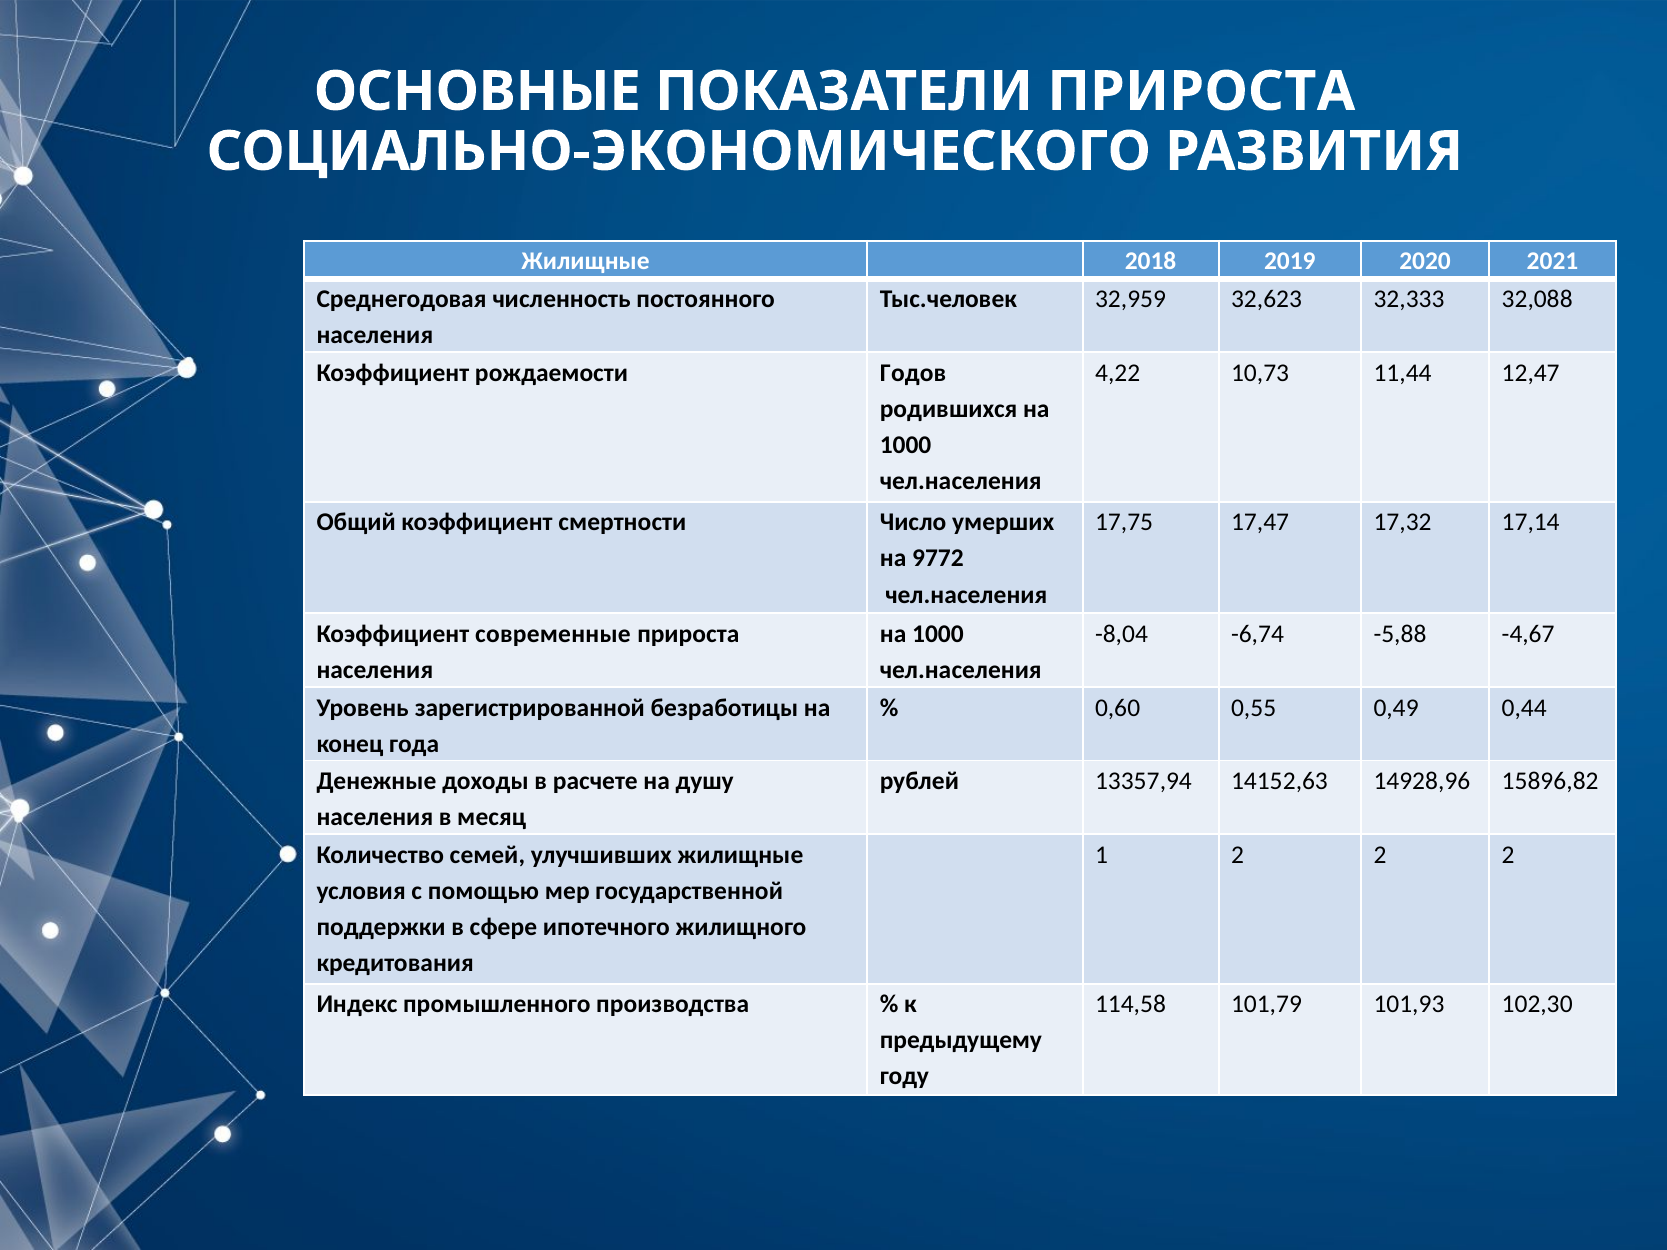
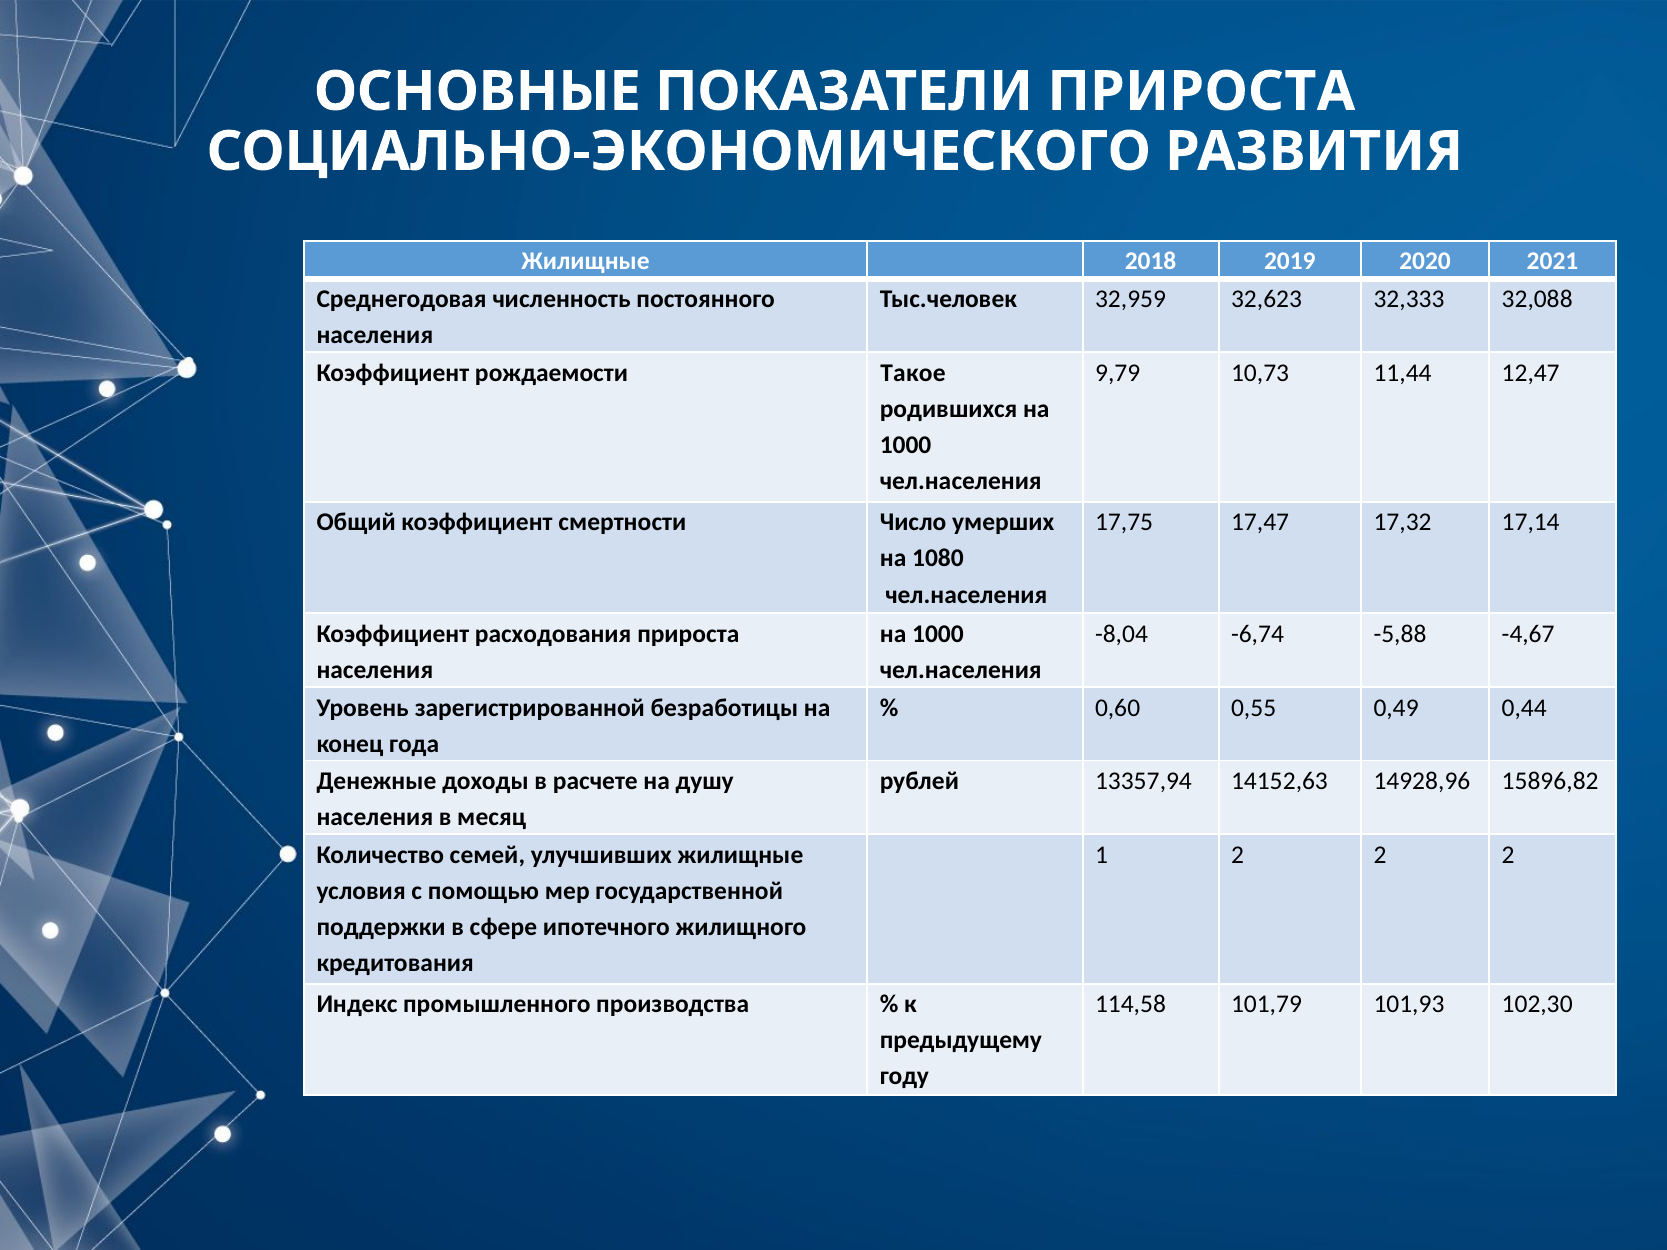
Годов: Годов -> Такое (913, 373)
4,22: 4,22 -> 9,79 (1118, 373)
9772: 9772 -> 1080 (938, 559)
современные: современные -> расходования (553, 634)
